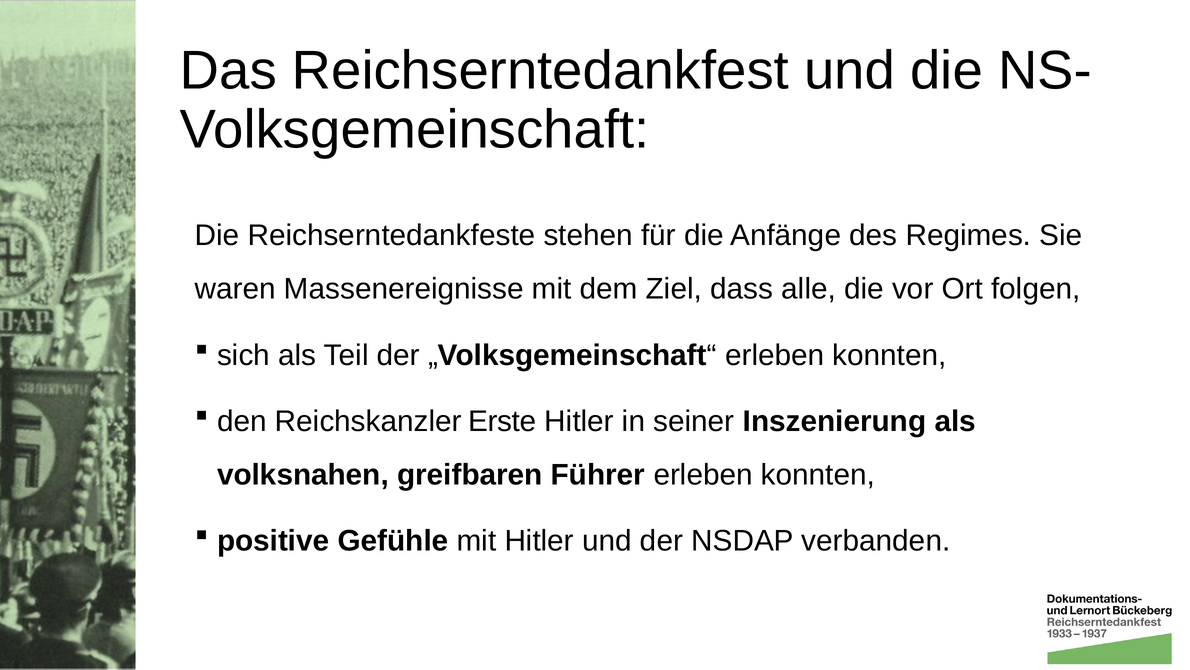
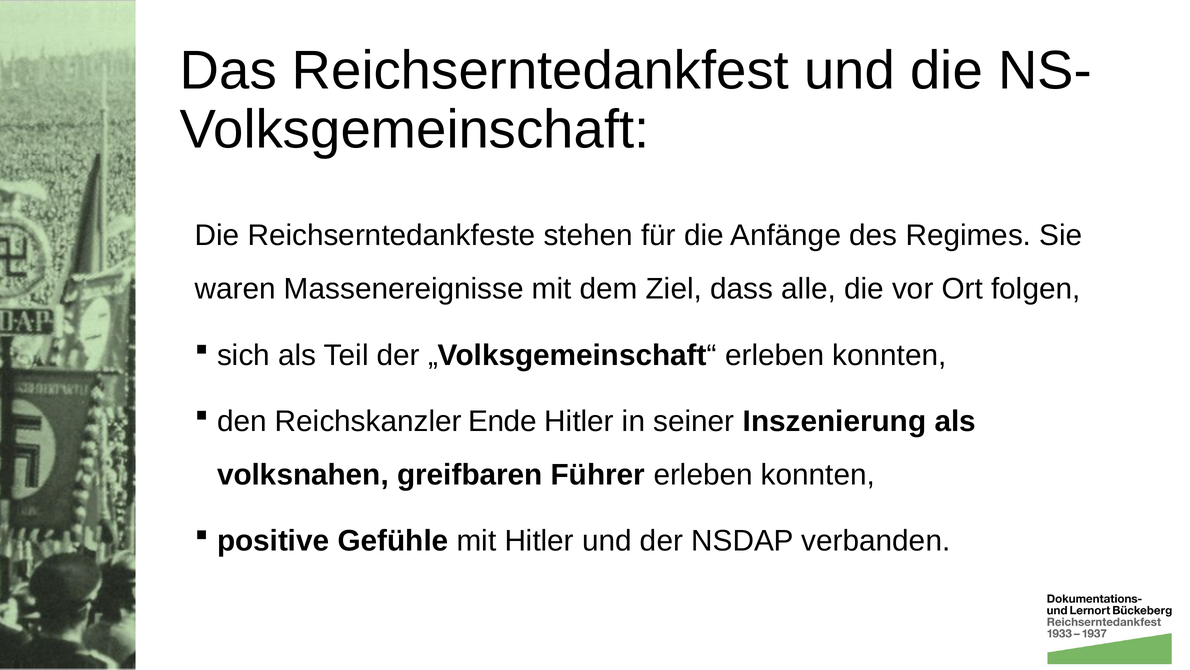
Erste: Erste -> Ende (502, 421)
